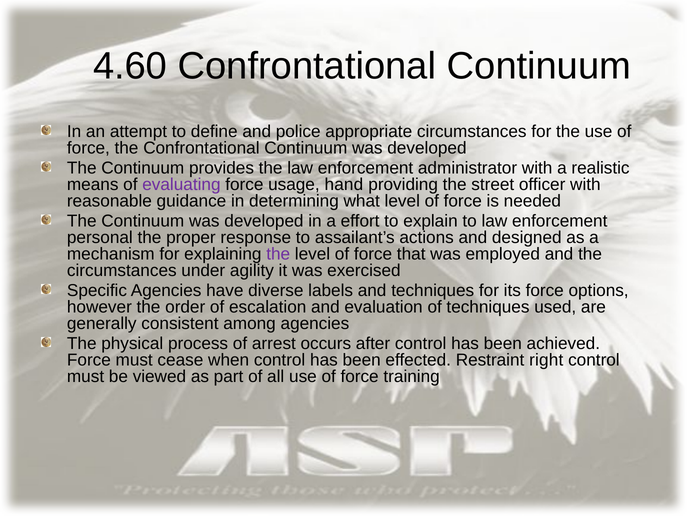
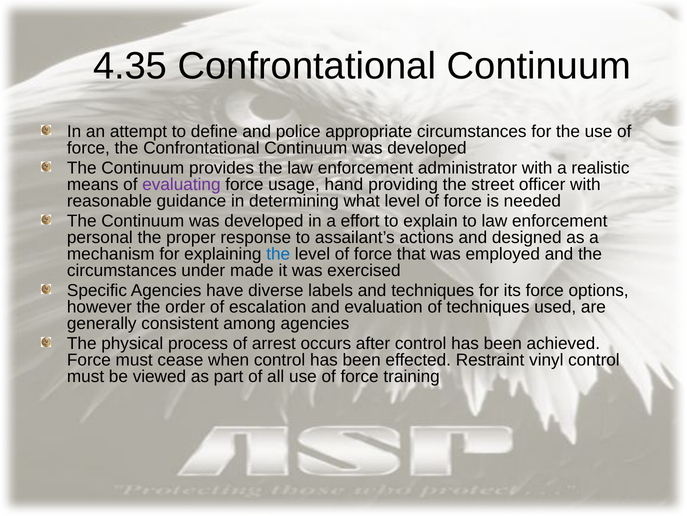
4.60: 4.60 -> 4.35 (130, 66)
the colour: purple -> blue (278, 254)
agility: agility -> made (252, 270)
right: right -> vinyl (546, 359)
